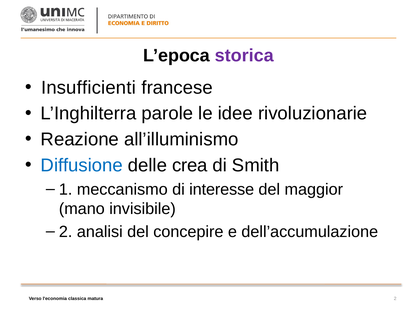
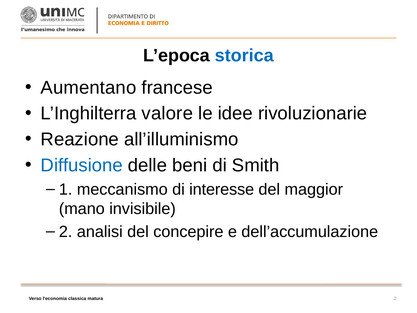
storica colour: purple -> blue (244, 56)
Insufficienti: Insufficienti -> Aumentano (89, 87)
parole: parole -> valore (167, 113)
crea: crea -> beni (190, 165)
